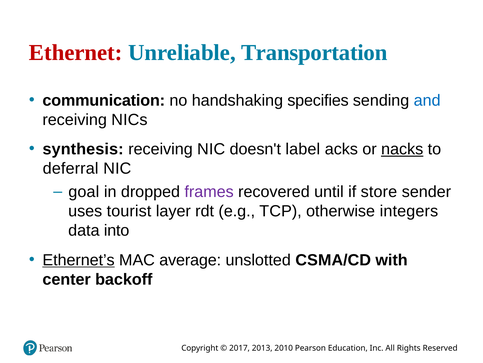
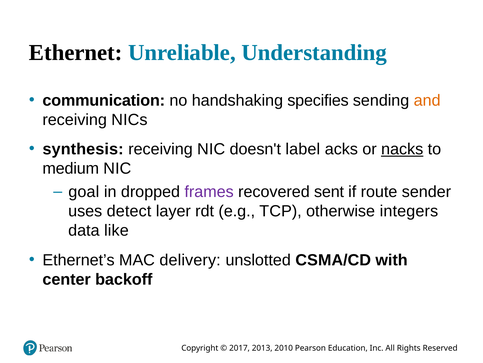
Ethernet colour: red -> black (76, 52)
Transportation: Transportation -> Understanding (314, 52)
and colour: blue -> orange (427, 100)
deferral: deferral -> medium (71, 168)
until: until -> sent (329, 192)
store: store -> route (379, 192)
tourist: tourist -> detect (129, 211)
into: into -> like (116, 230)
Ethernet’s underline: present -> none (79, 260)
average: average -> delivery (190, 260)
